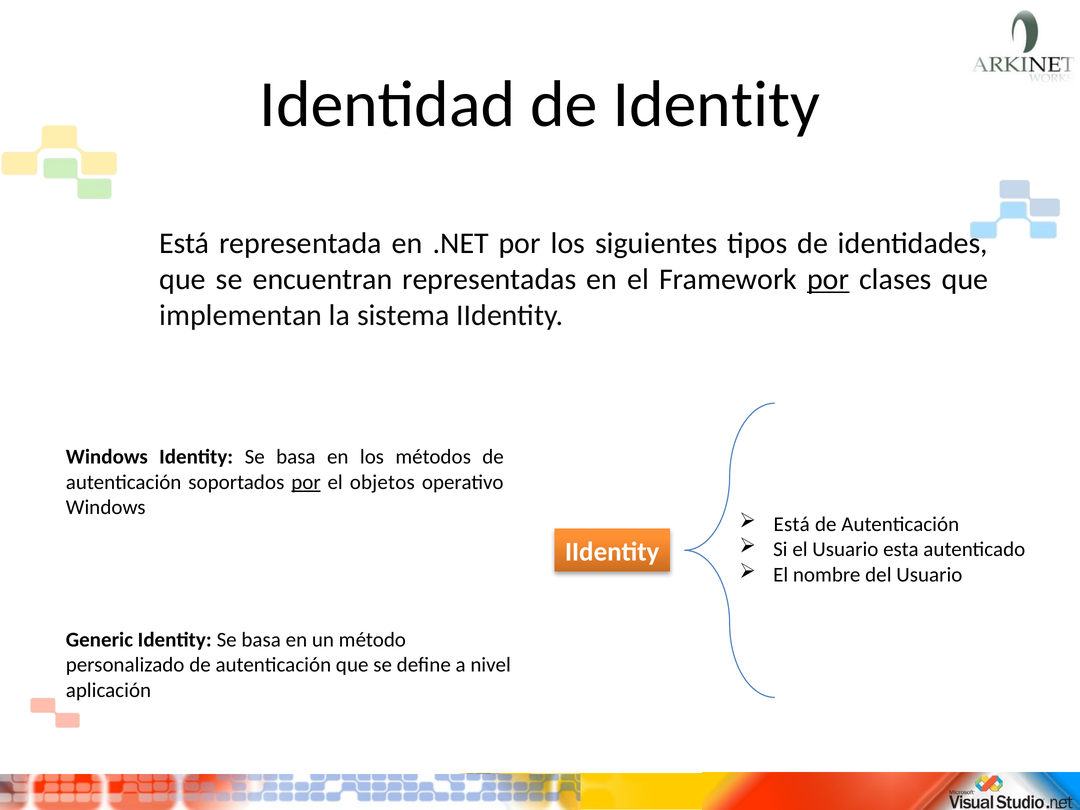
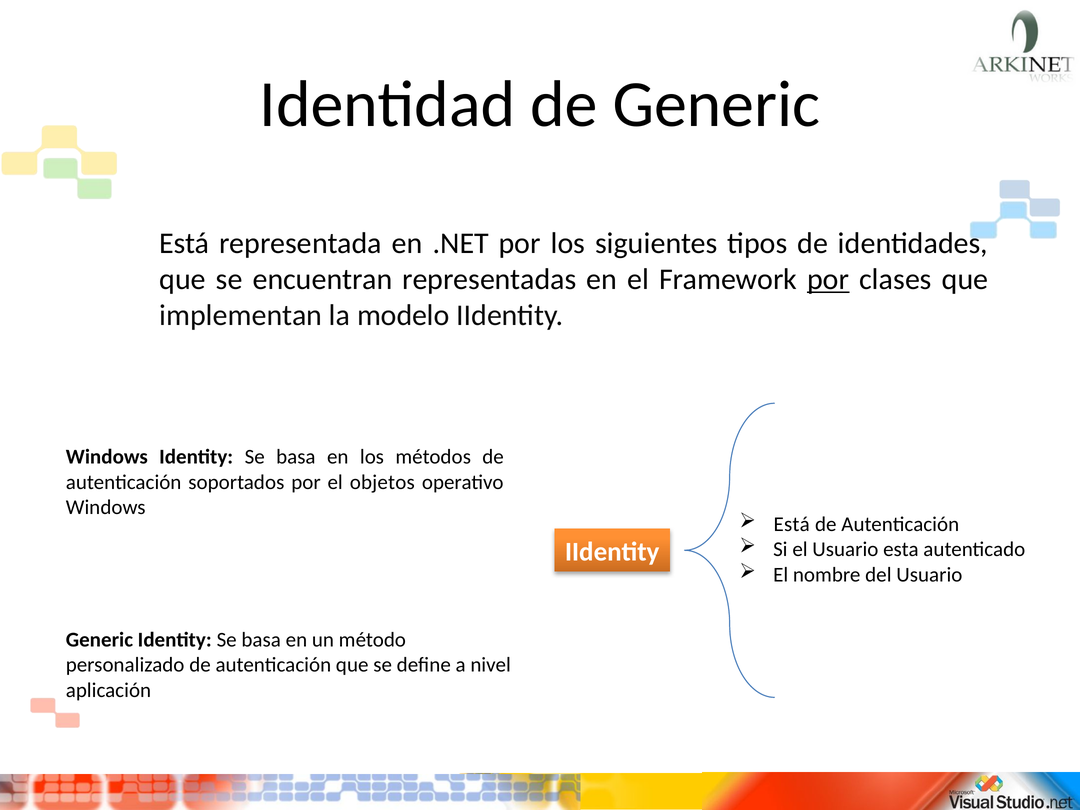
de Identity: Identity -> Generic (716, 105)
sistema: sistema -> modelo (403, 315)
por underline: present -> none (306, 482)
